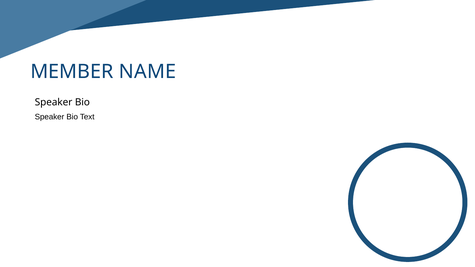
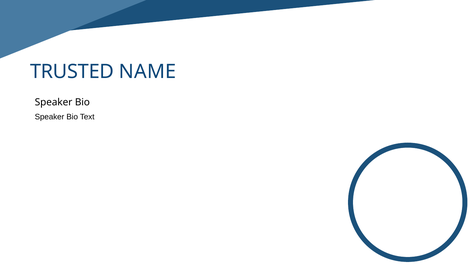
MEMBER: MEMBER -> TRUSTED (72, 72)
